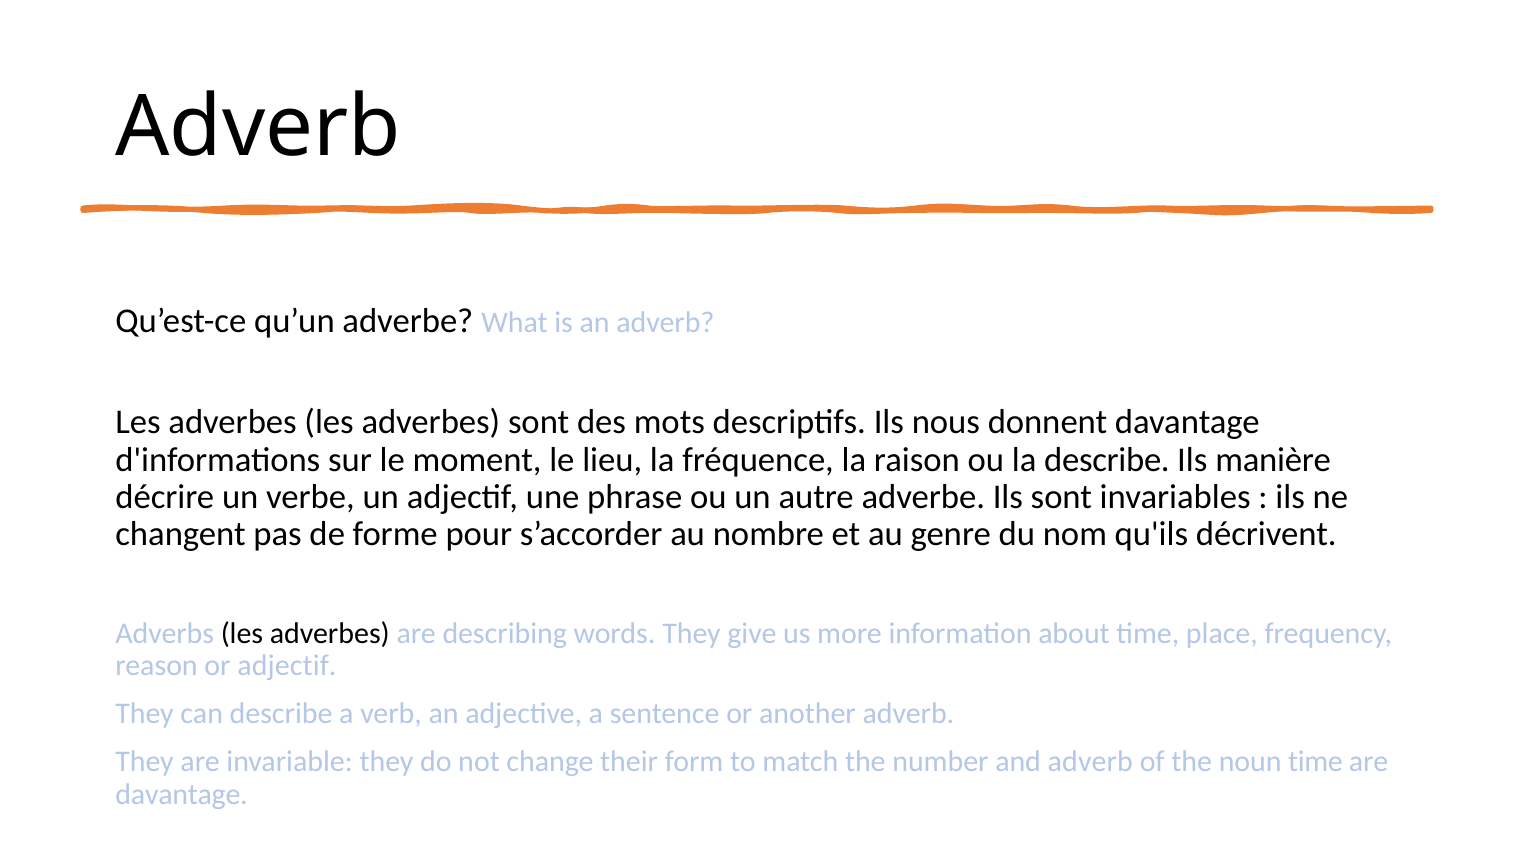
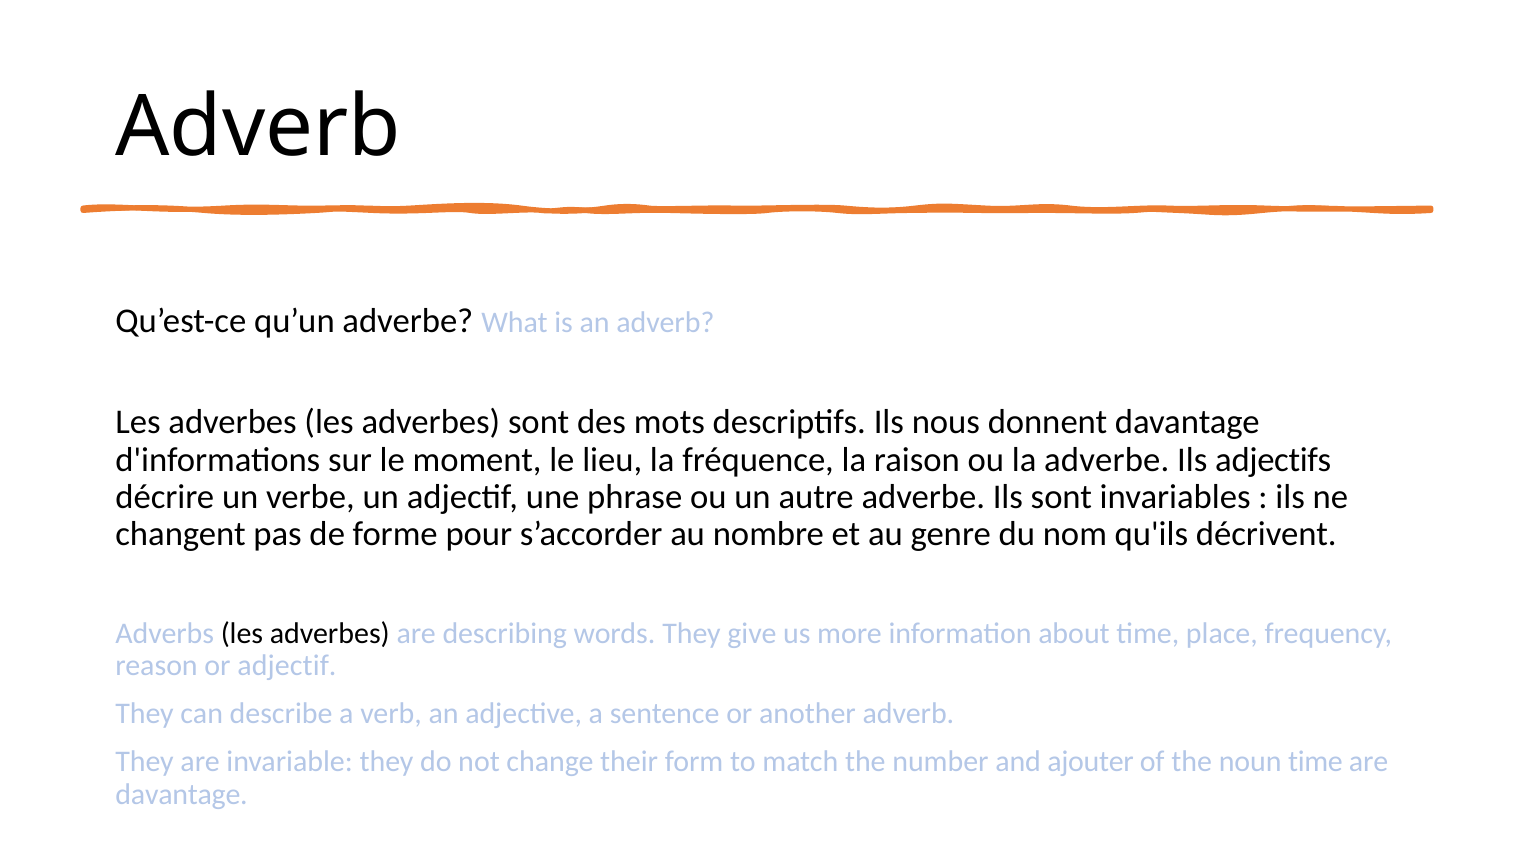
la describe: describe -> adverbe (1107, 460)
manière: manière -> adjectifs (1273, 460)
and adverb: adverb -> ajouter (1091, 762)
